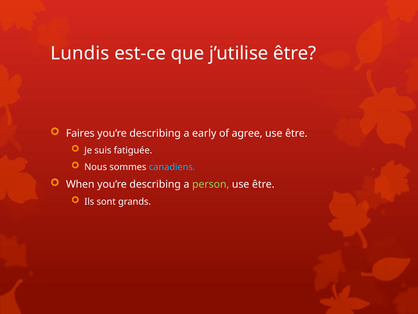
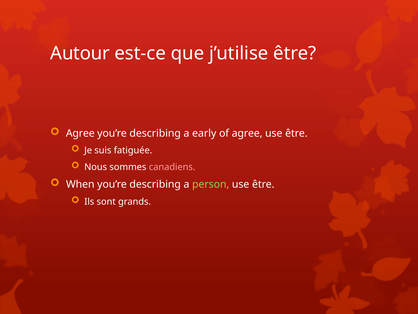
Lundis: Lundis -> Autour (80, 53)
Faires: Faires -> Agree (80, 133)
canadiens colour: light blue -> pink (172, 167)
